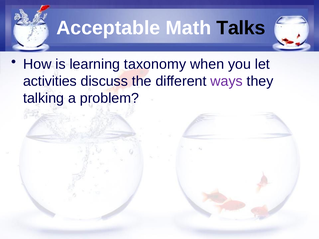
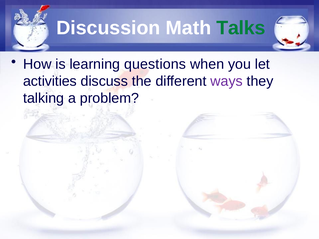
Acceptable: Acceptable -> Discussion (108, 28)
Talks colour: black -> green (241, 28)
taxonomy: taxonomy -> questions (155, 64)
